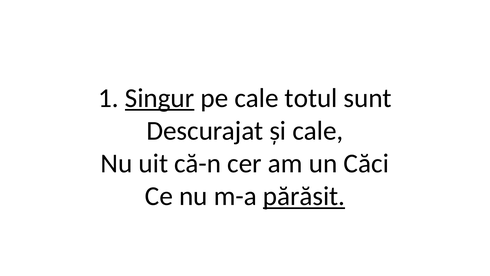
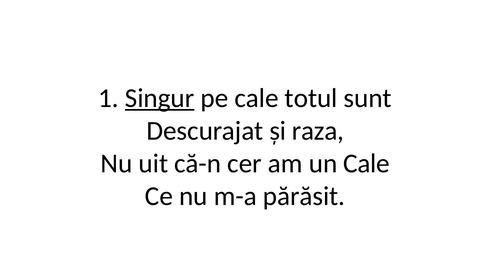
și cale: cale -> raza (318, 131)
un Căci: Căci -> Cale (366, 163)
părăsit underline: present -> none (304, 196)
